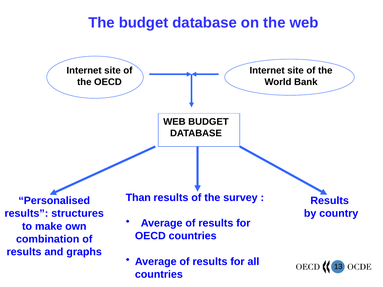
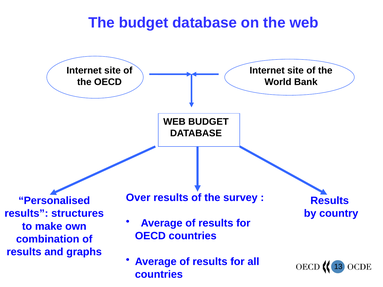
Than: Than -> Over (138, 198)
